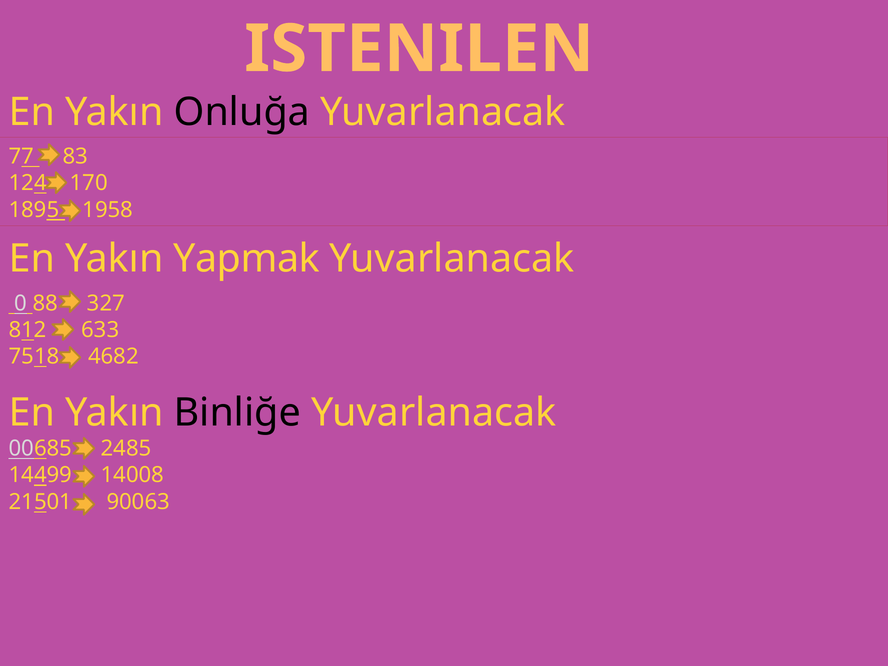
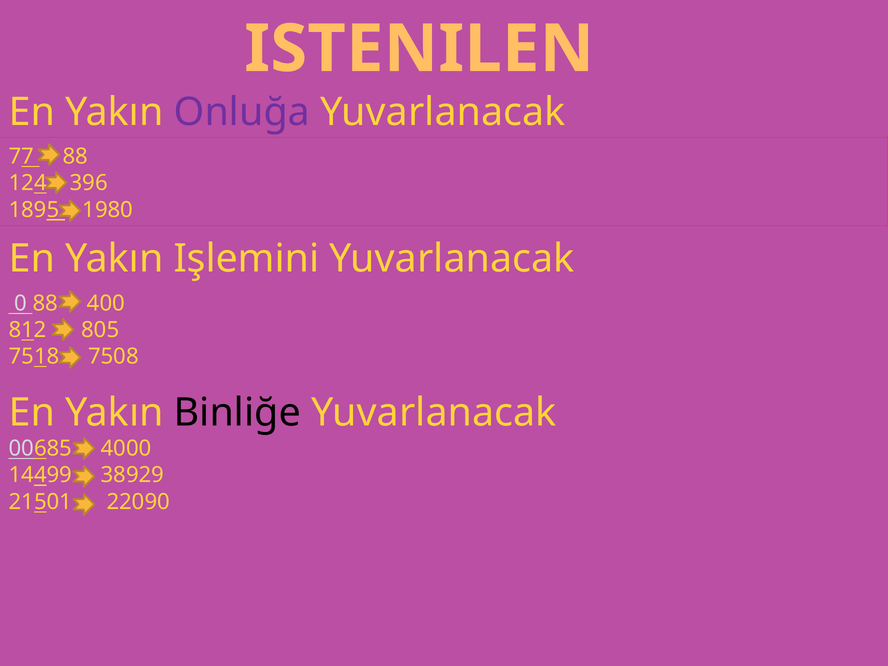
Onluğa colour: black -> purple (242, 112)
77 83: 83 -> 88 (75, 156)
170: 170 -> 396 (89, 183)
1958: 1958 -> 1980 (108, 210)
Yapmak: Yapmak -> Işlemini (246, 259)
327: 327 -> 400 (106, 303)
633: 633 -> 805 (100, 330)
4682: 4682 -> 7508 (113, 357)
2485: 2485 -> 4000 (126, 449)
14008: 14008 -> 38929 (132, 475)
90063: 90063 -> 22090 (138, 502)
